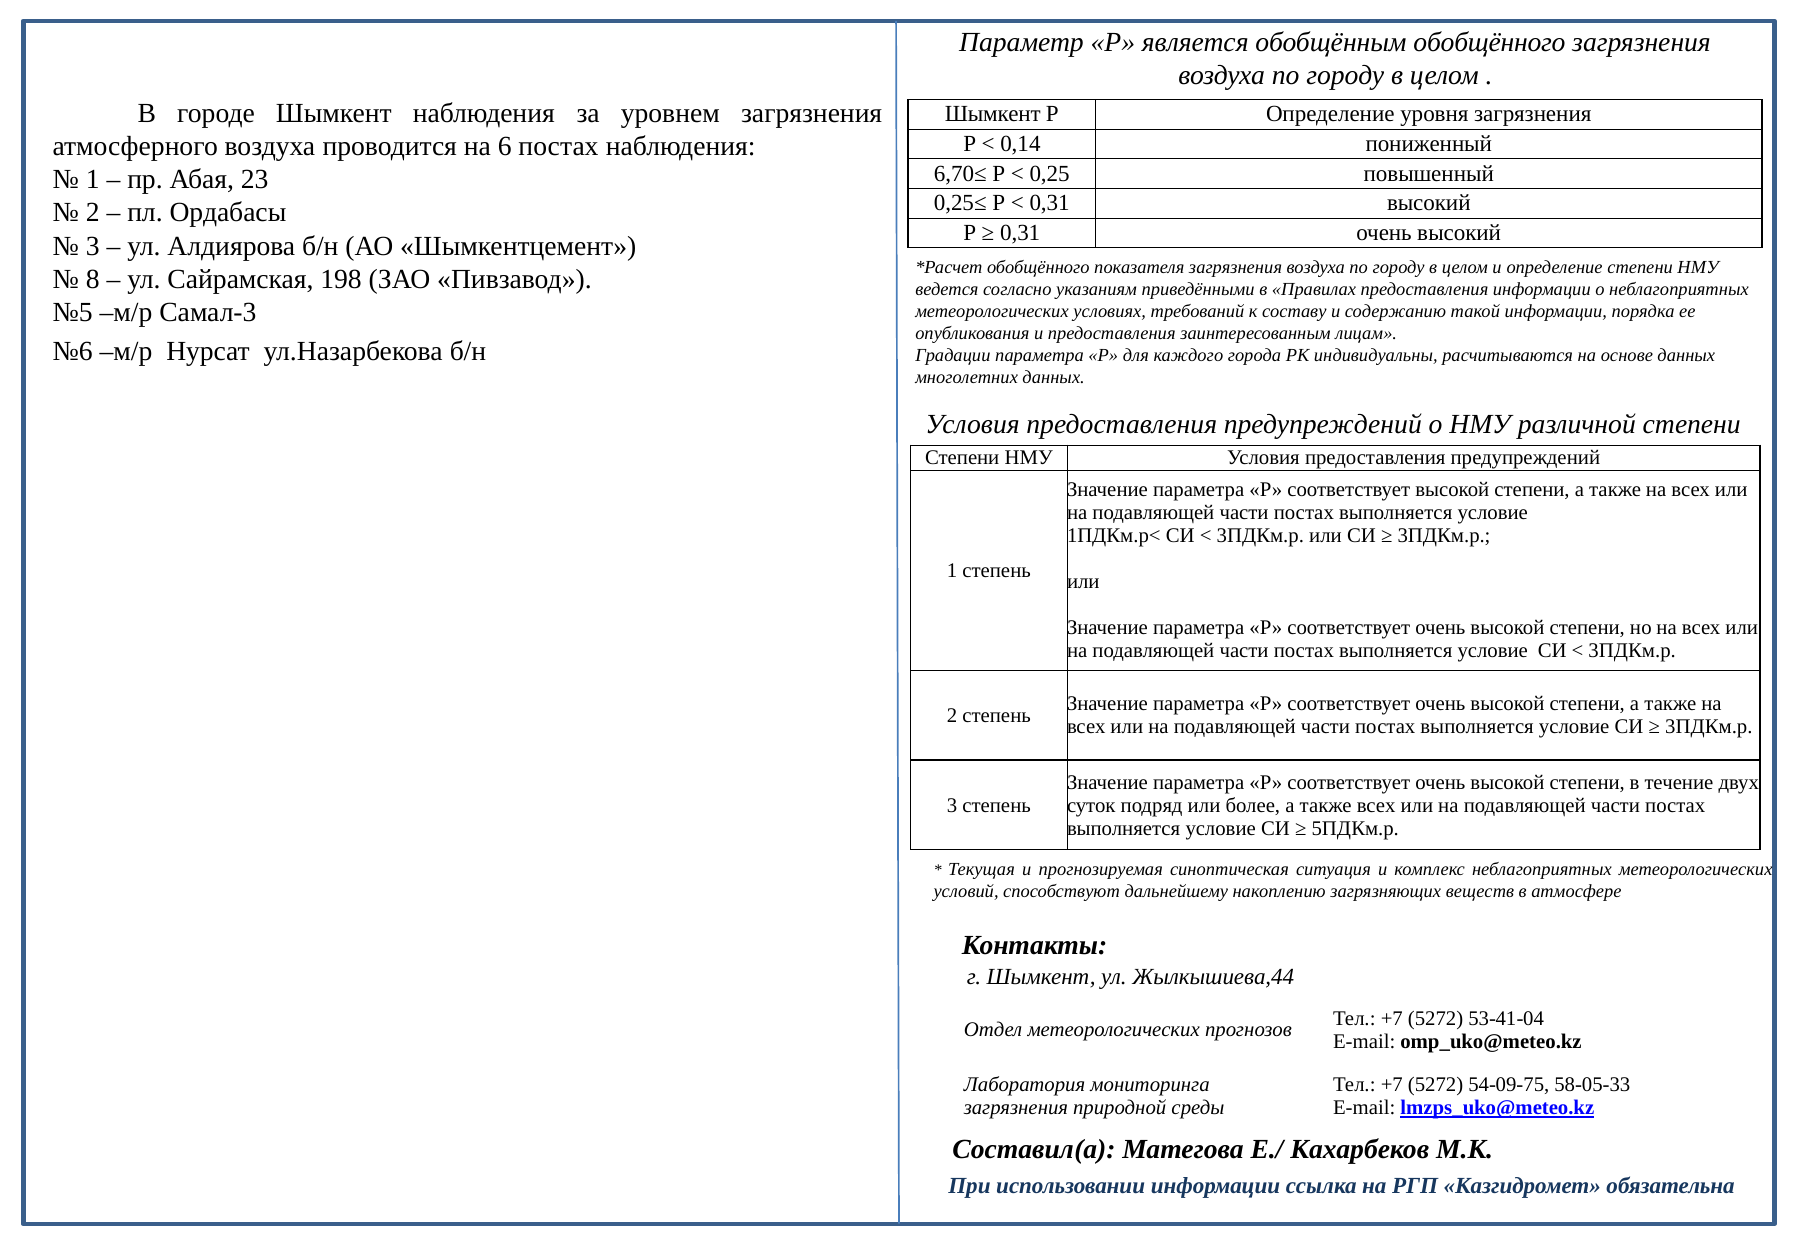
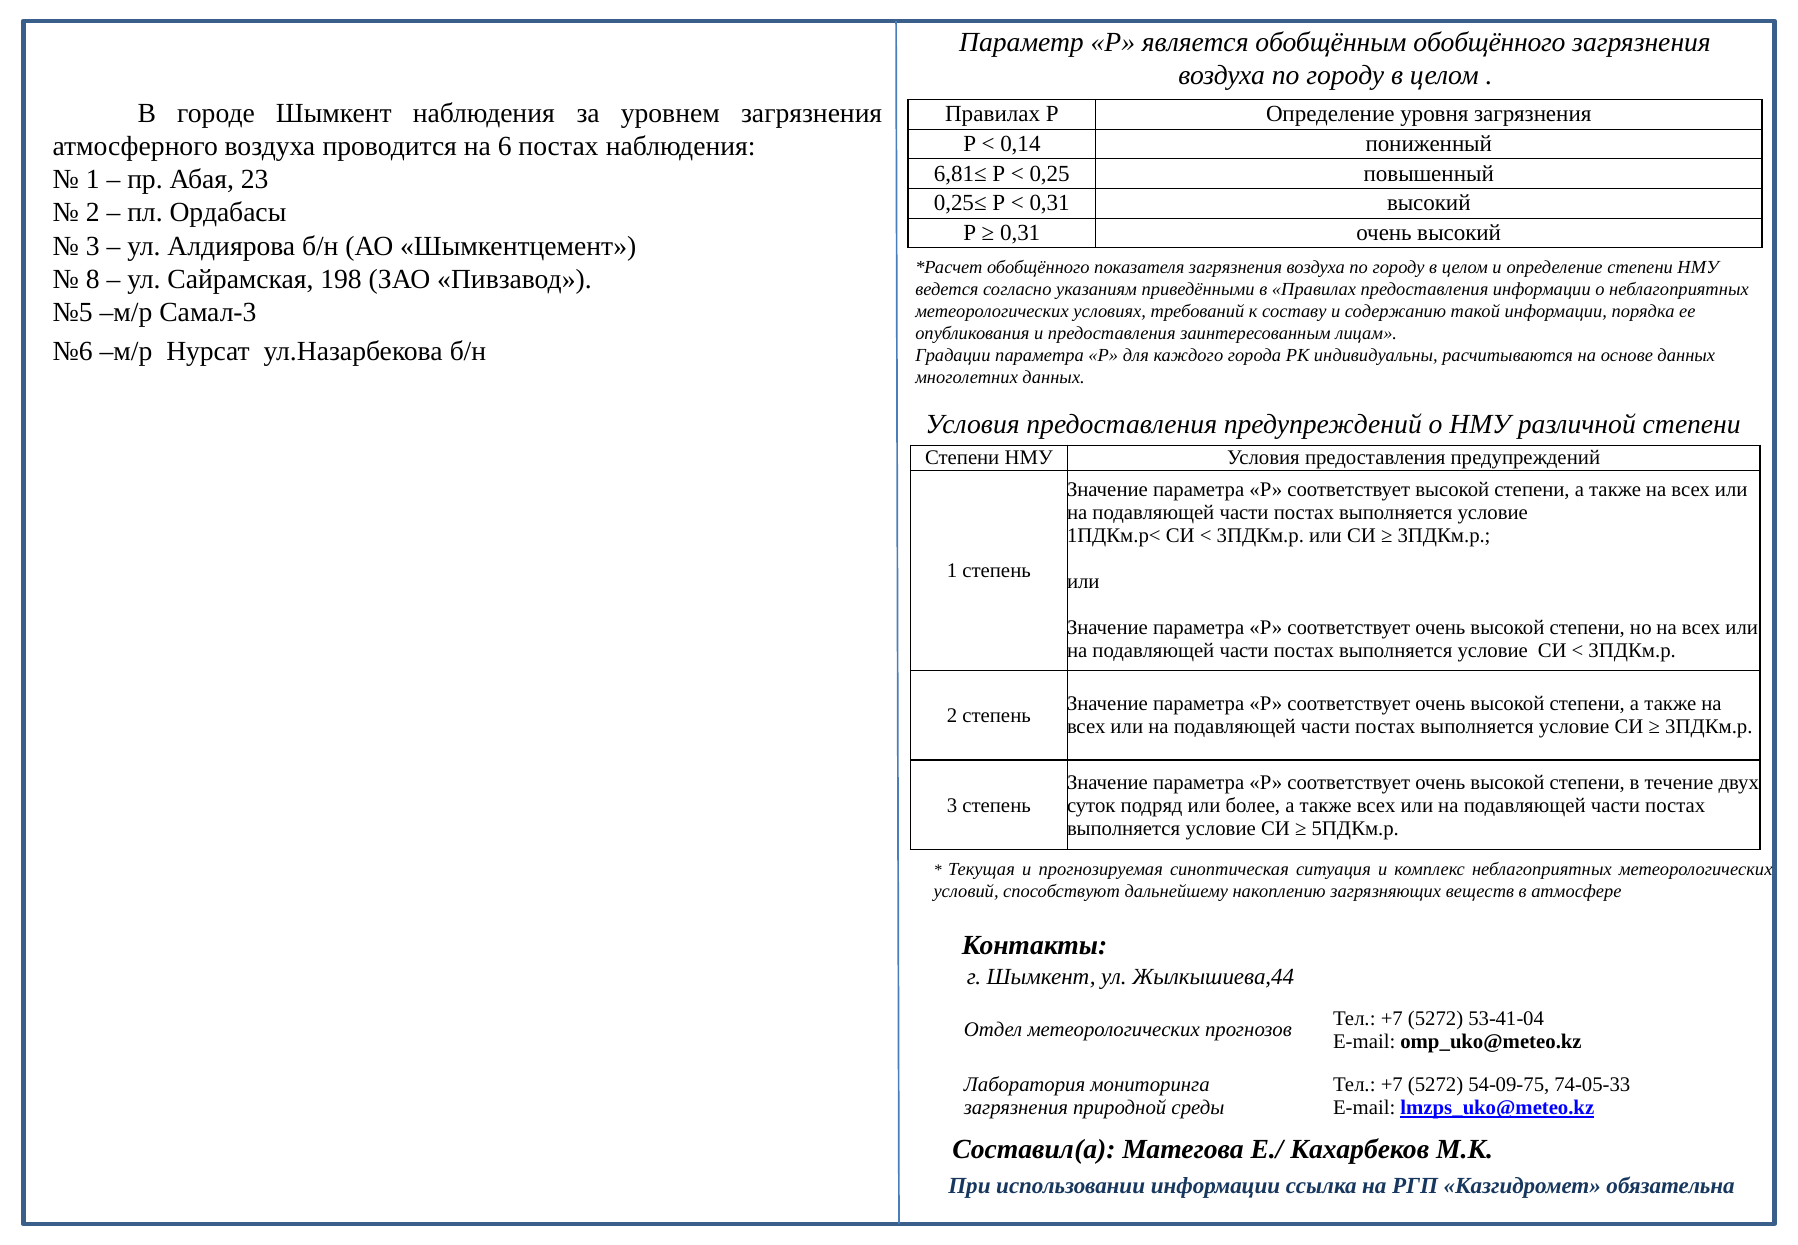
Шымкент: Шымкент -> Правилах (993, 114)
6,70≤: 6,70≤ -> 6,81≤ (960, 173)
58-05-33: 58-05-33 -> 74-05-33 (1592, 1085)
